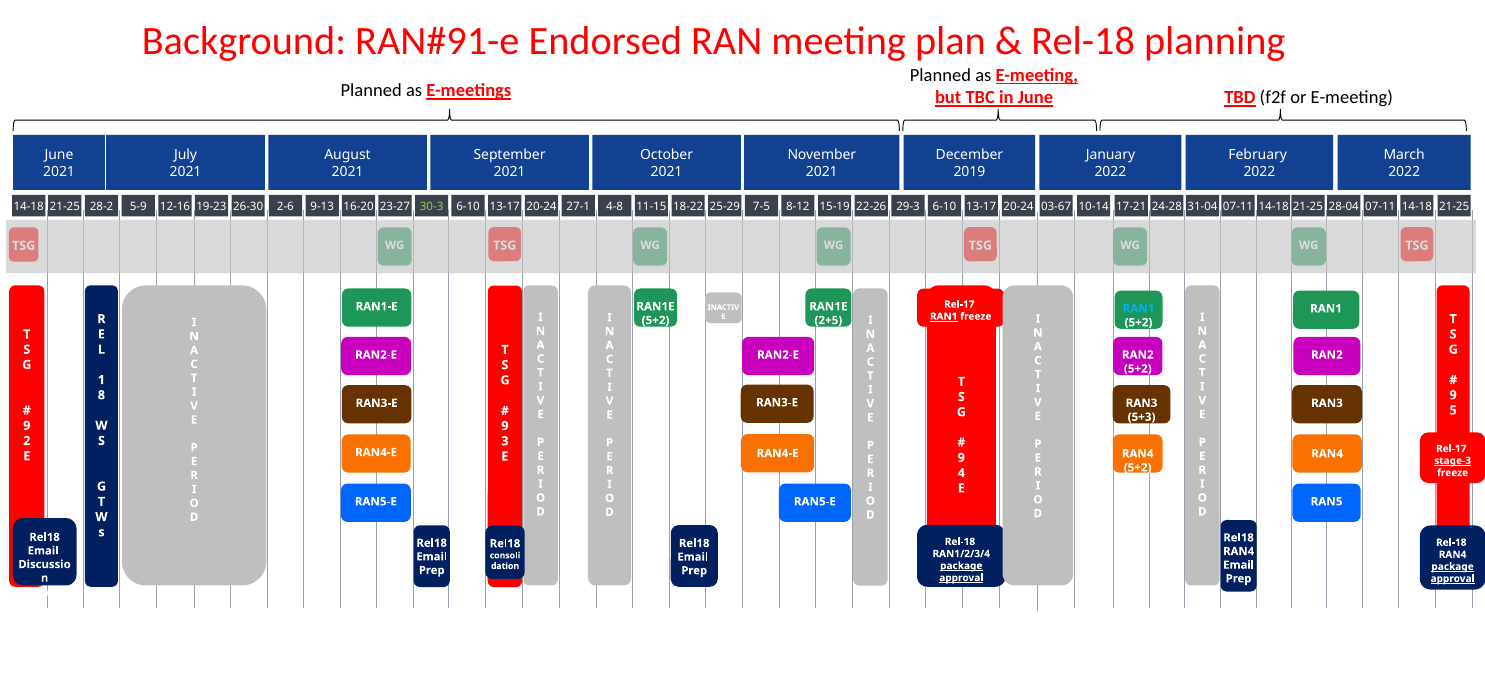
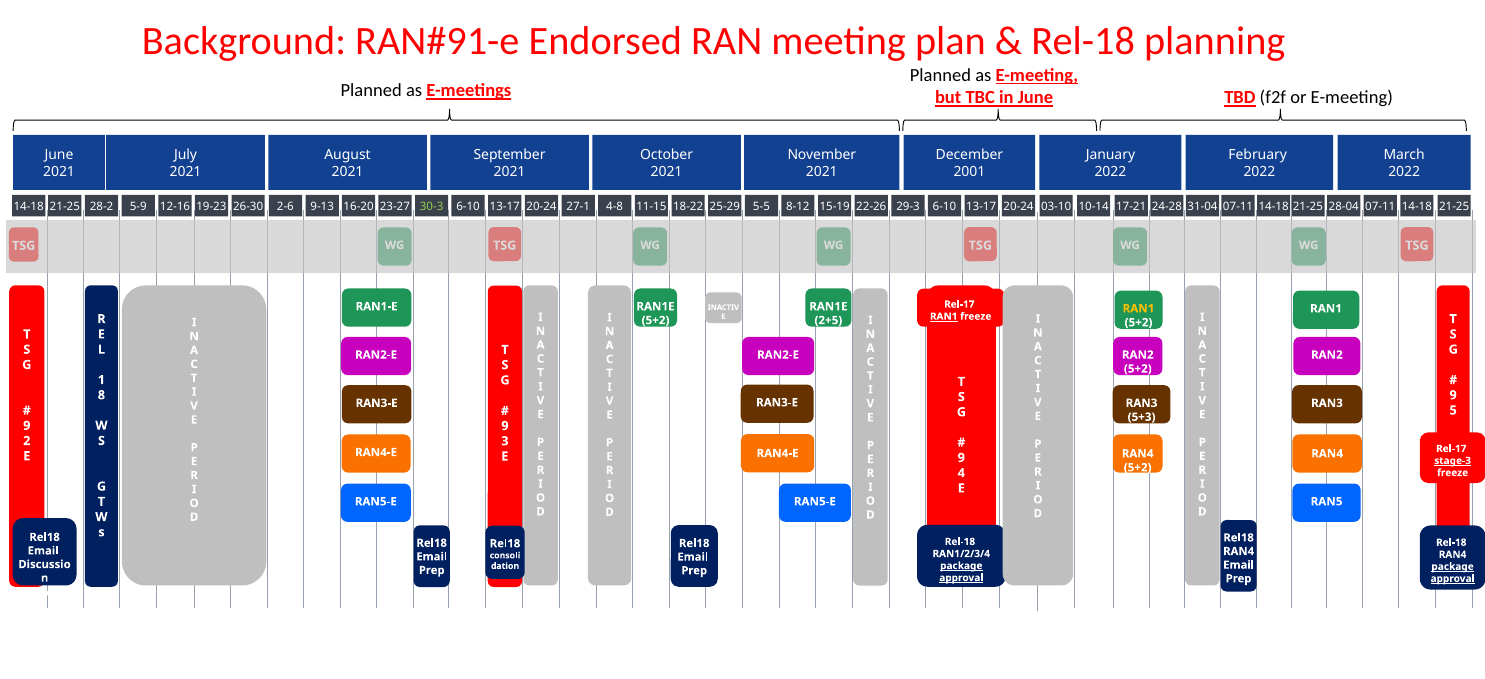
2019: 2019 -> 2001 (969, 172)
7-5: 7-5 -> 5-5 (761, 206)
03-67: 03-67 -> 03-10 (1056, 206)
RAN1 colour: light blue -> yellow (1138, 309)
